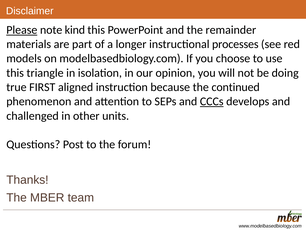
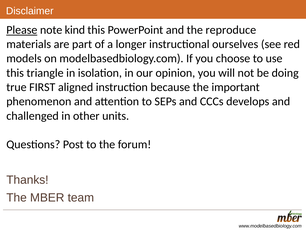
remainder: remainder -> reproduce (231, 30)
processes: processes -> ourselves (235, 44)
continued: continued -> important (236, 87)
CCCs underline: present -> none (212, 101)
